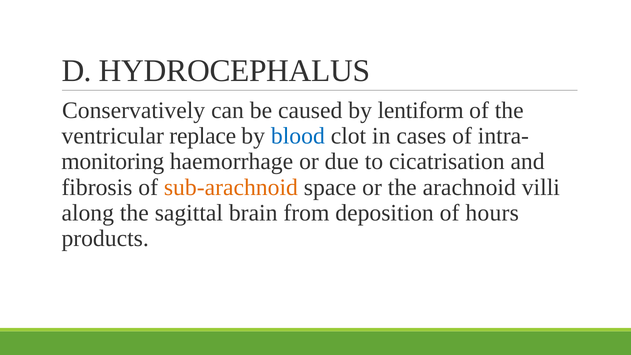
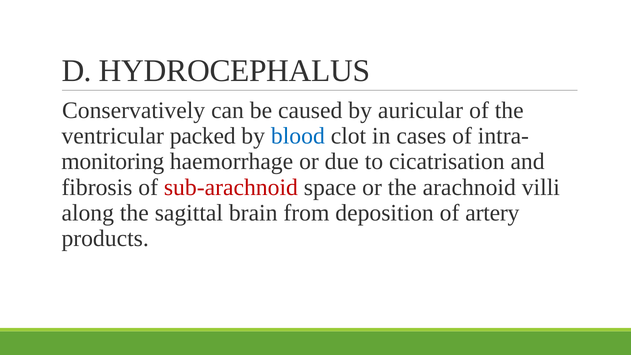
lentiform: lentiform -> auricular (421, 111)
replace: replace -> packed (203, 136)
sub-arachnoid colour: orange -> red (231, 187)
hours: hours -> artery (492, 213)
